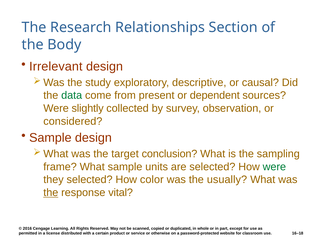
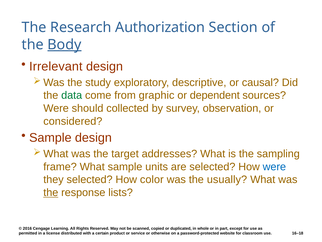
Relationships: Relationships -> Authorization (160, 27)
Body underline: none -> present (64, 44)
present: present -> graphic (157, 95)
slightly: slightly -> should (88, 108)
conclusion: conclusion -> addresses (169, 154)
were colour: green -> blue (274, 166)
vital: vital -> lists (121, 192)
